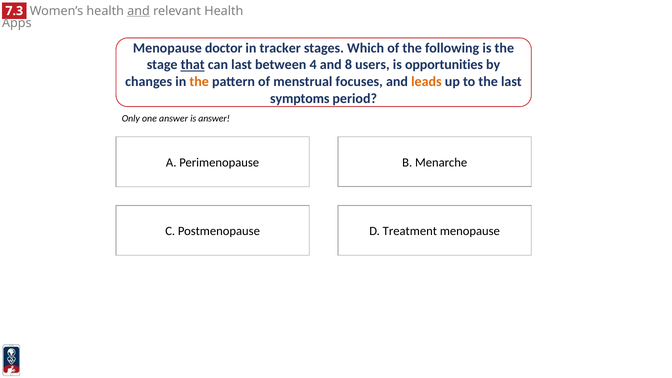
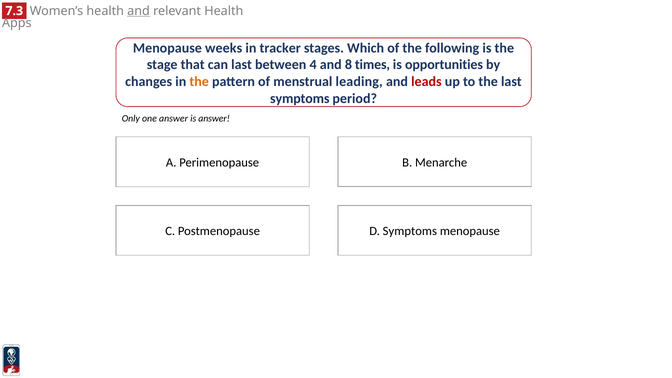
doctor: doctor -> weeks (224, 48)
that underline: present -> none (193, 65)
users: users -> times (373, 65)
focuses: focuses -> leading (359, 82)
leads colour: orange -> red (426, 82)
D Treatment: Treatment -> Symptoms (410, 231)
